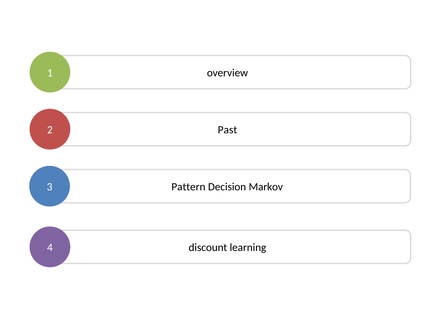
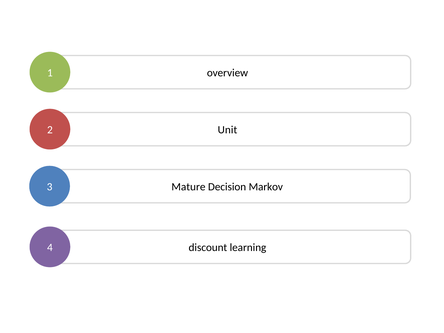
Past: Past -> Unit (227, 130)
Pattern: Pattern -> Mature (188, 187)
